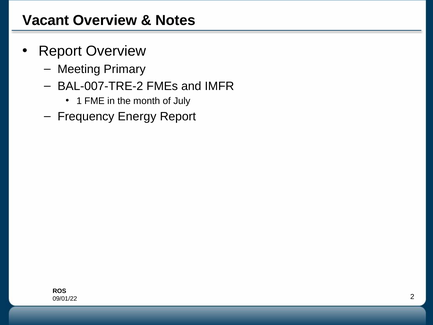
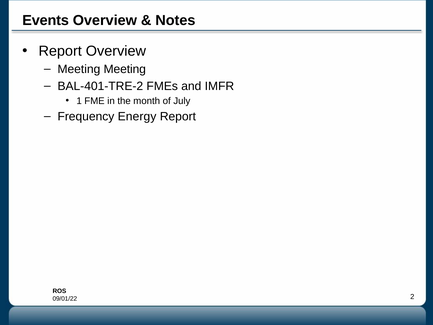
Vacant: Vacant -> Events (46, 20)
Meeting Primary: Primary -> Meeting (125, 69)
BAL-007-TRE-2: BAL-007-TRE-2 -> BAL-401-TRE-2 (100, 86)
